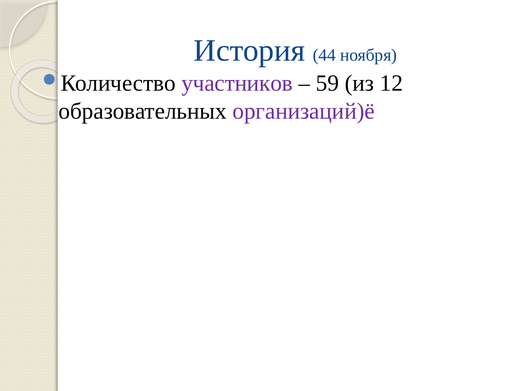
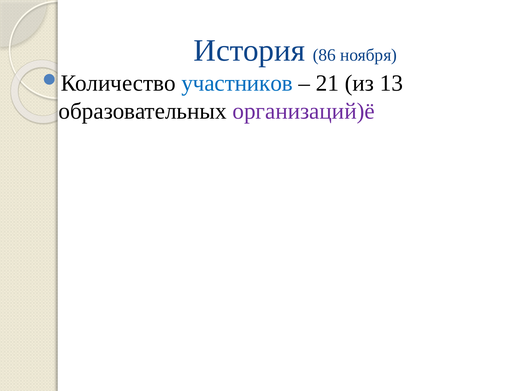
44: 44 -> 86 (324, 55)
участников colour: purple -> blue (237, 83)
59: 59 -> 21 (327, 83)
12: 12 -> 13 (391, 83)
